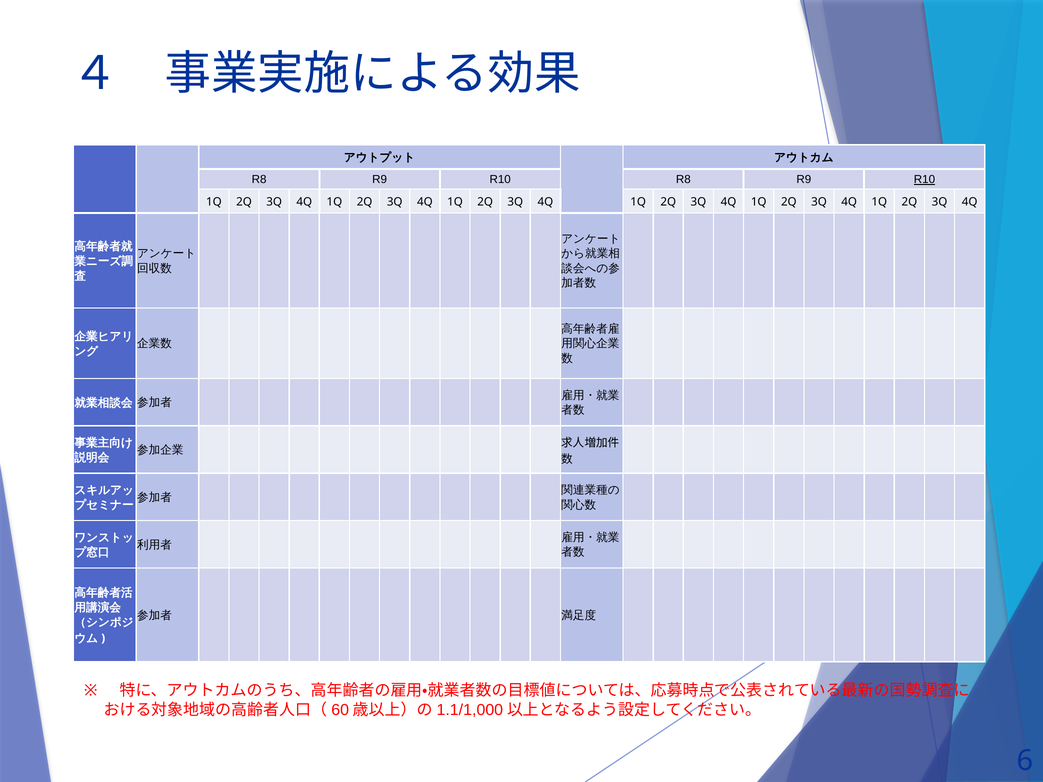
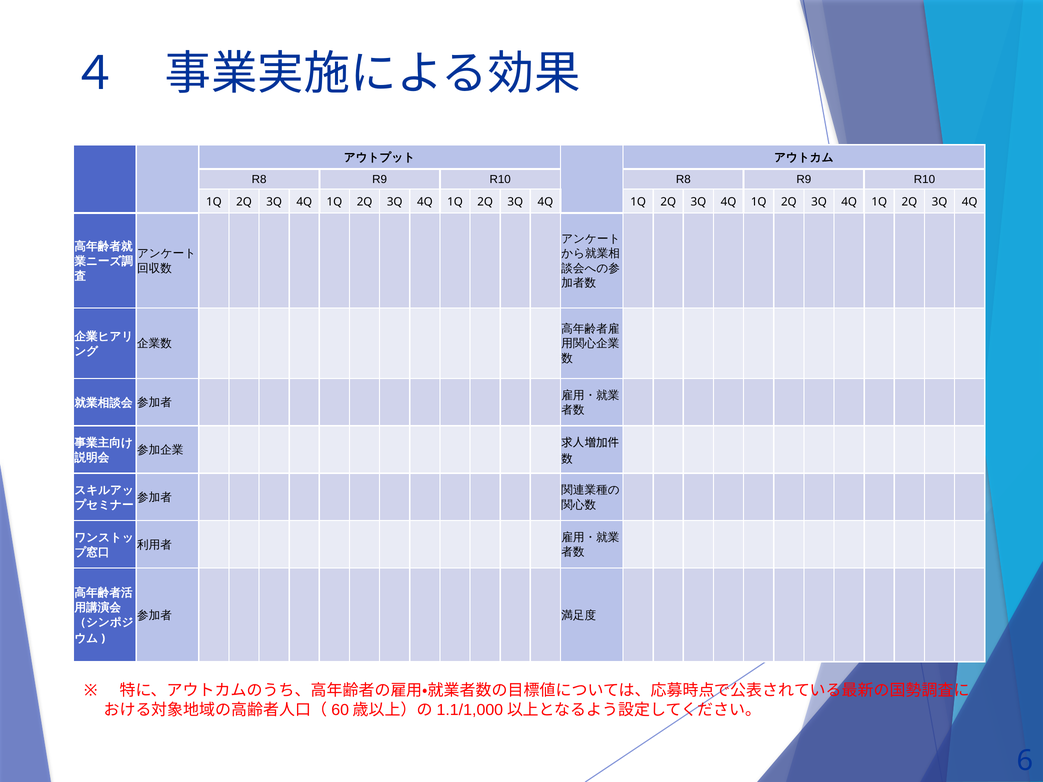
R10 underline: present -> none (924, 180)
